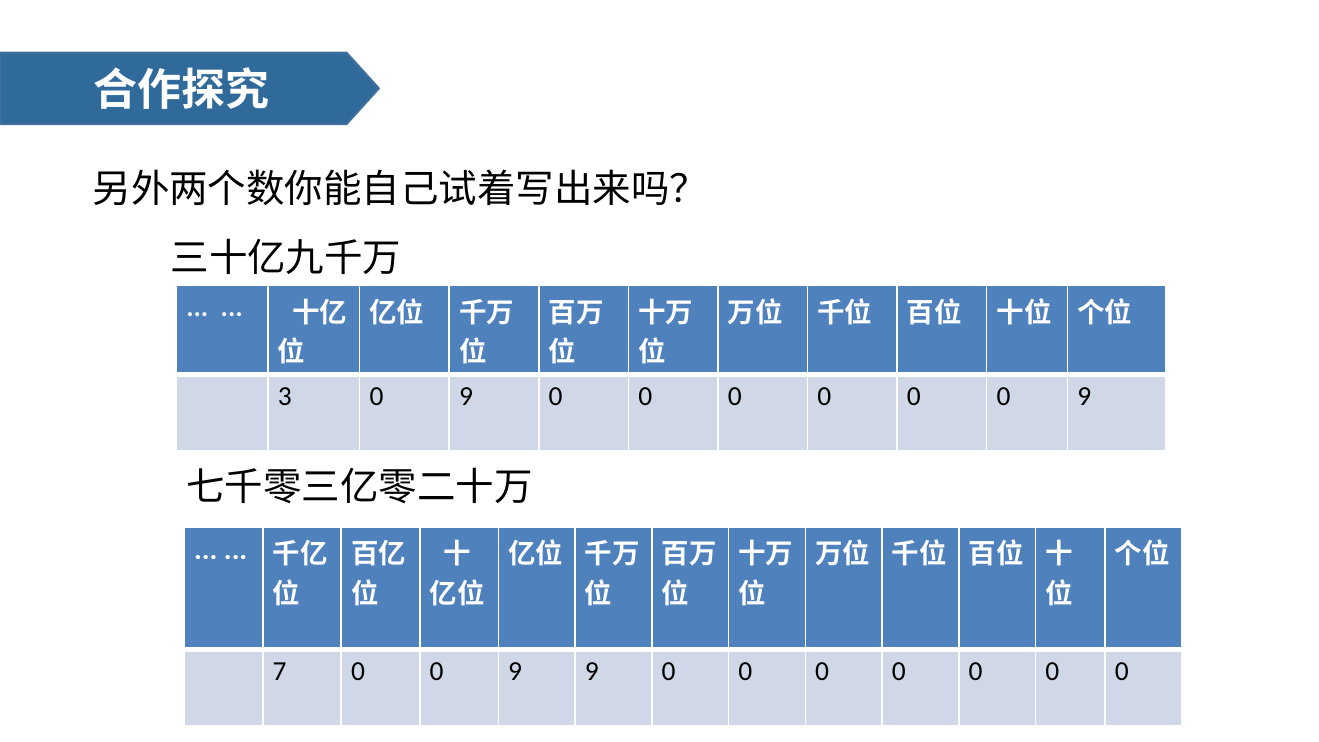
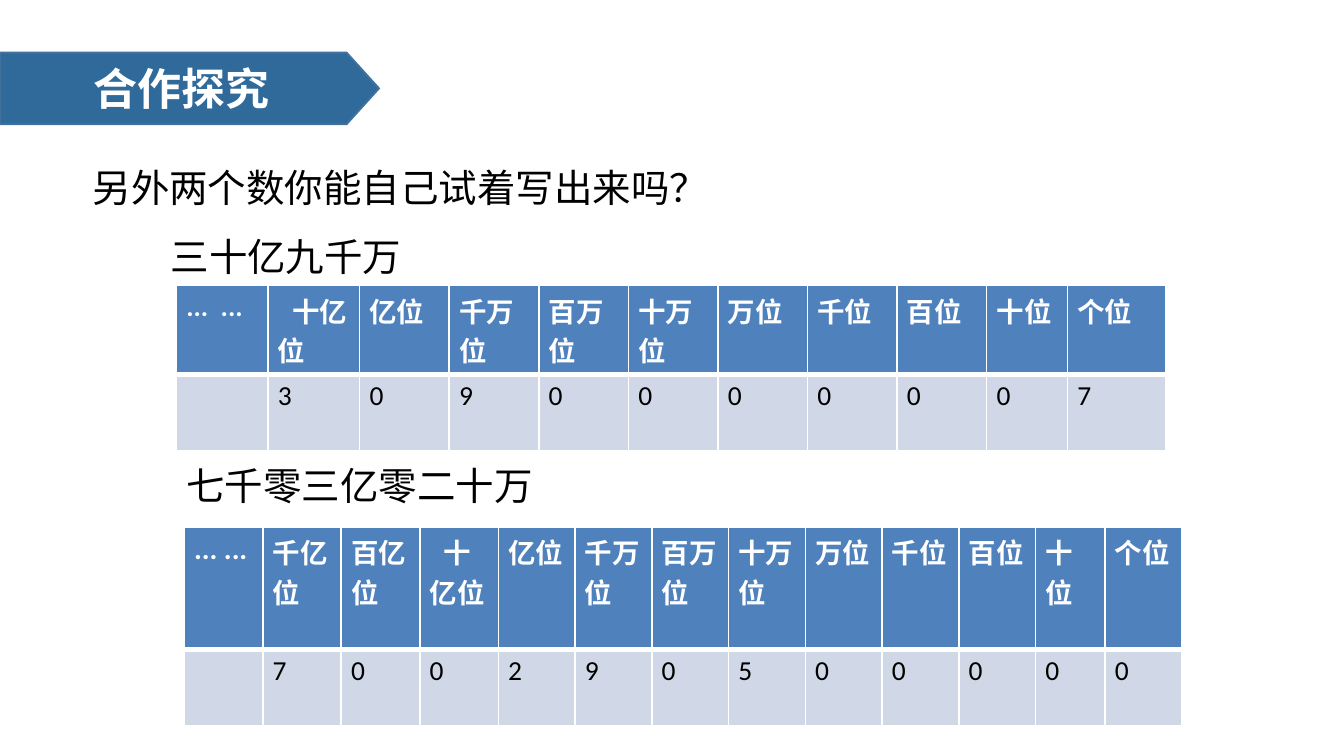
0 0 0 9: 9 -> 7 (1084, 397)
7 0 0 9: 9 -> 2 (515, 672)
0: 0 -> 5 (745, 672)
